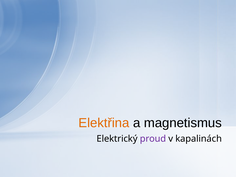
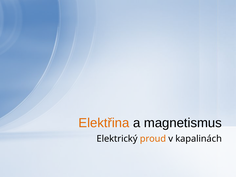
proud colour: purple -> orange (153, 139)
